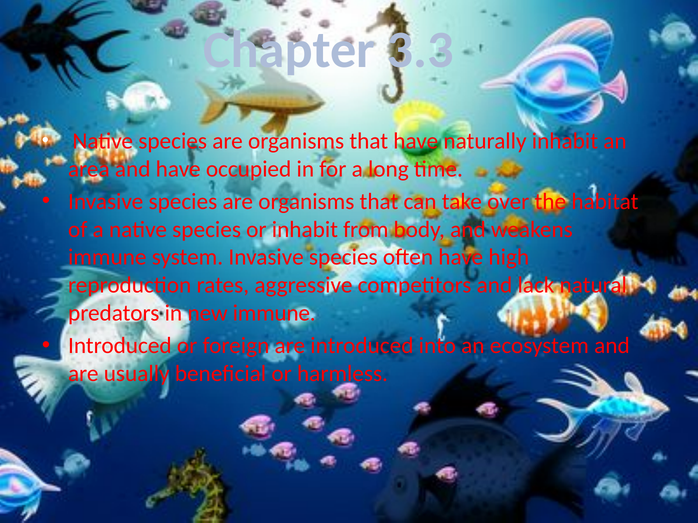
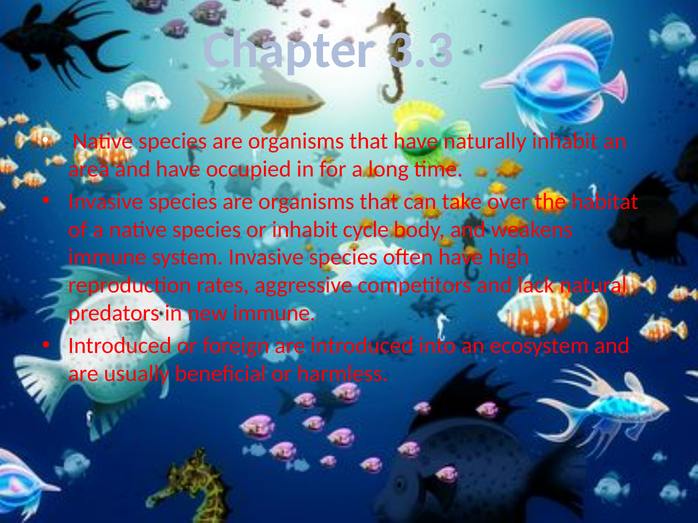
from: from -> cycle (366, 230)
